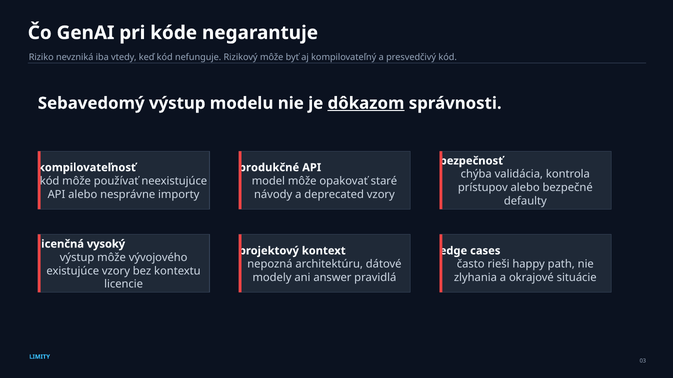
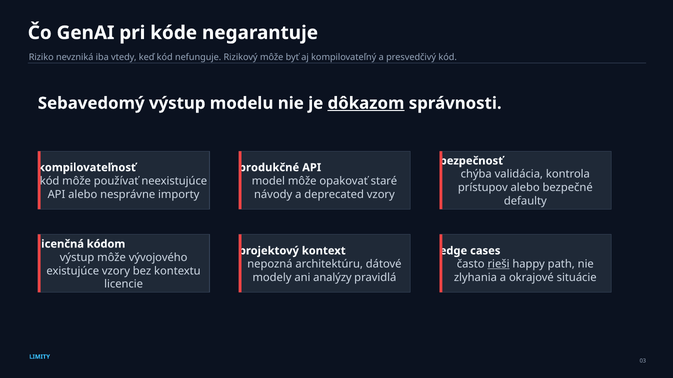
vysoký: vysoký -> kódom (106, 244)
rieši underline: none -> present (499, 264)
answer: answer -> analýzy (332, 278)
